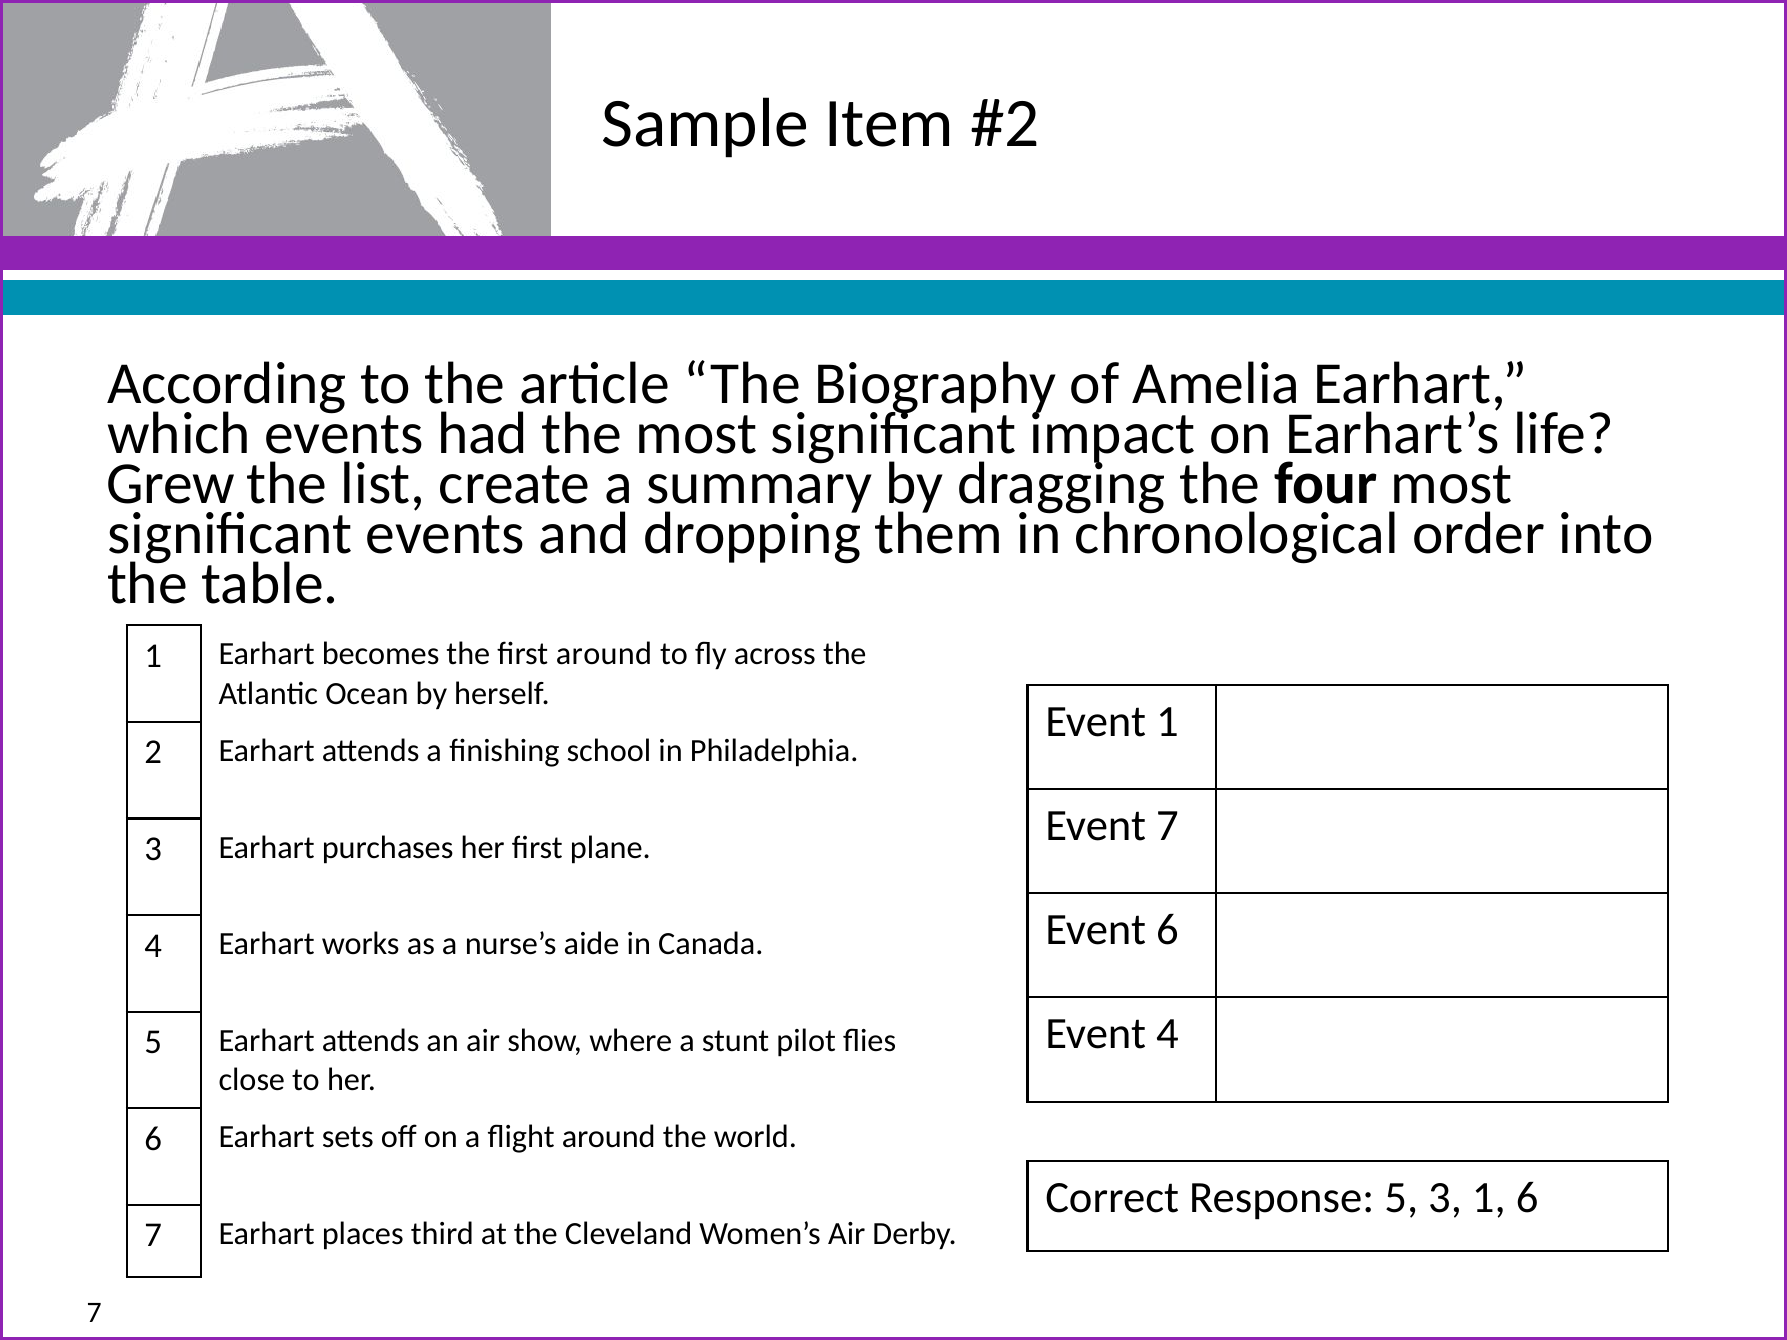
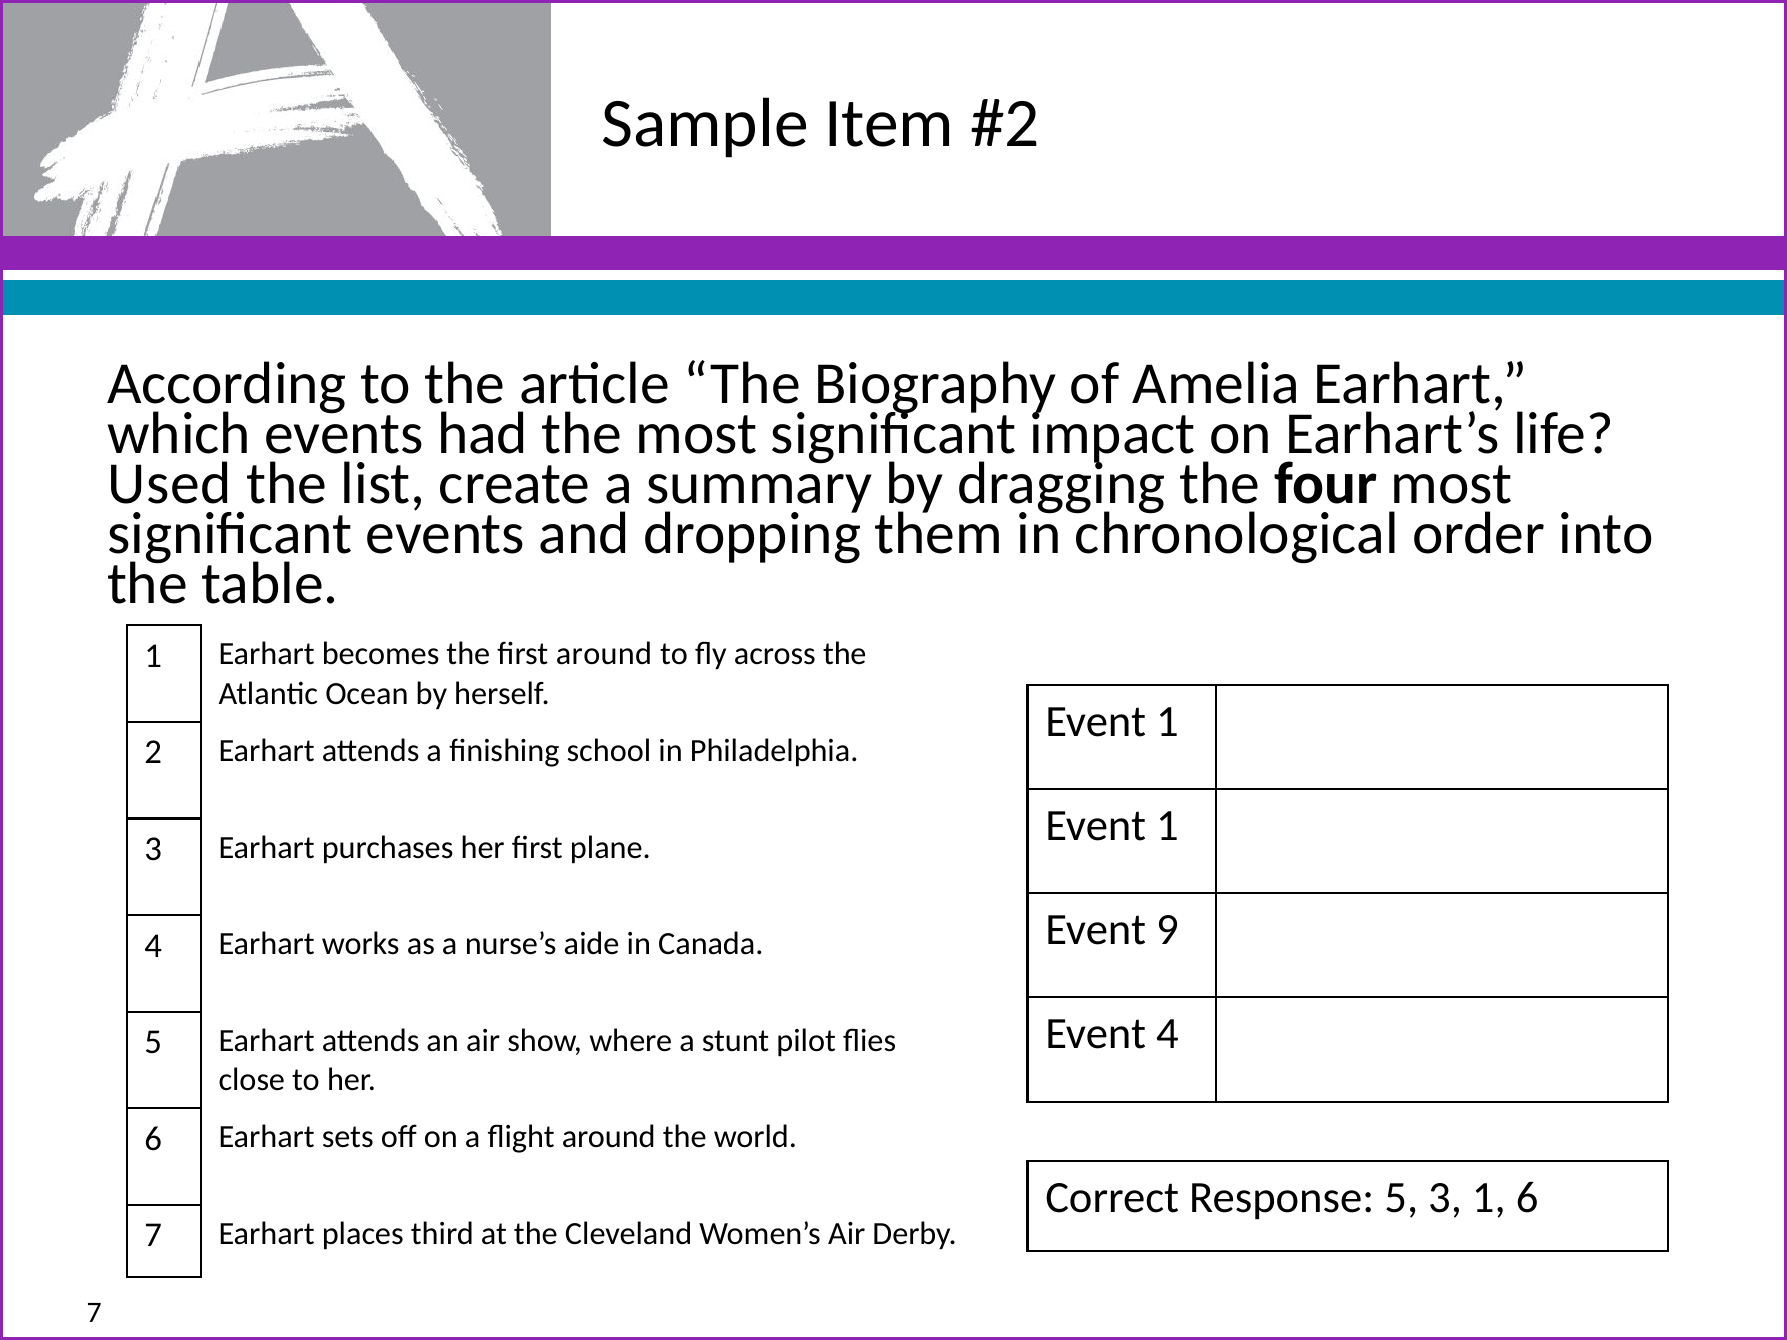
Grew: Grew -> Used (170, 484)
7: 7 -> 1 (1167, 826)
Event 6: 6 -> 9 (1167, 930)
